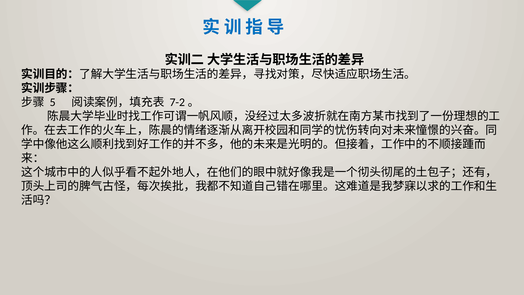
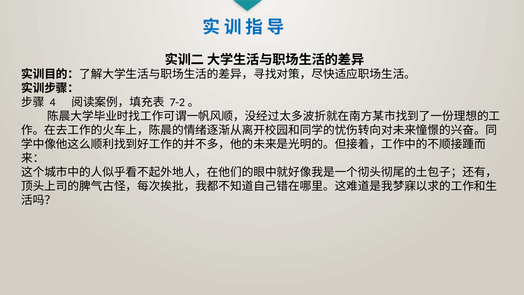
5: 5 -> 4 (53, 102)
